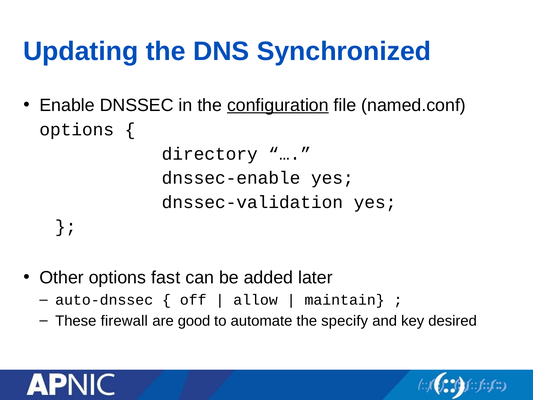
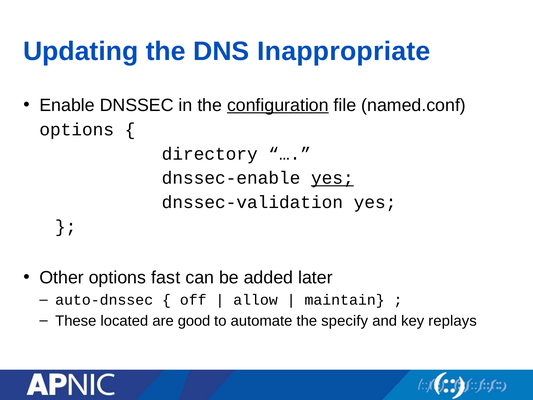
Synchronized: Synchronized -> Inappropriate (344, 51)
yes underline: none -> present (332, 178)
firewall: firewall -> located (124, 321)
desired: desired -> replays (453, 321)
